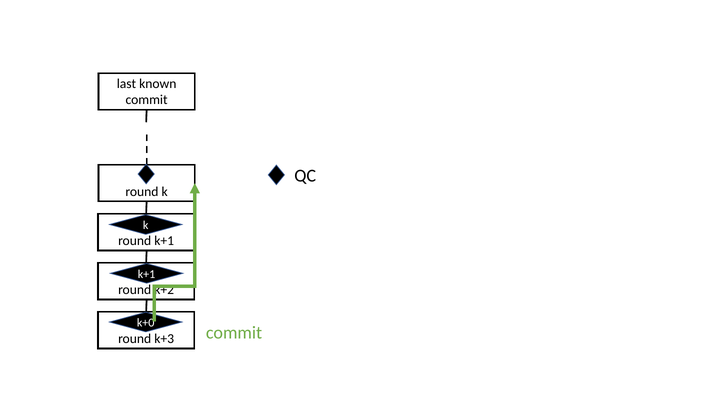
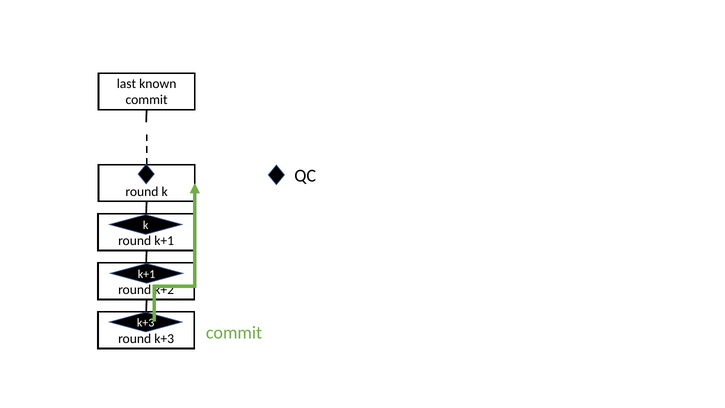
k+0: k+0 -> k+3 (146, 323)
